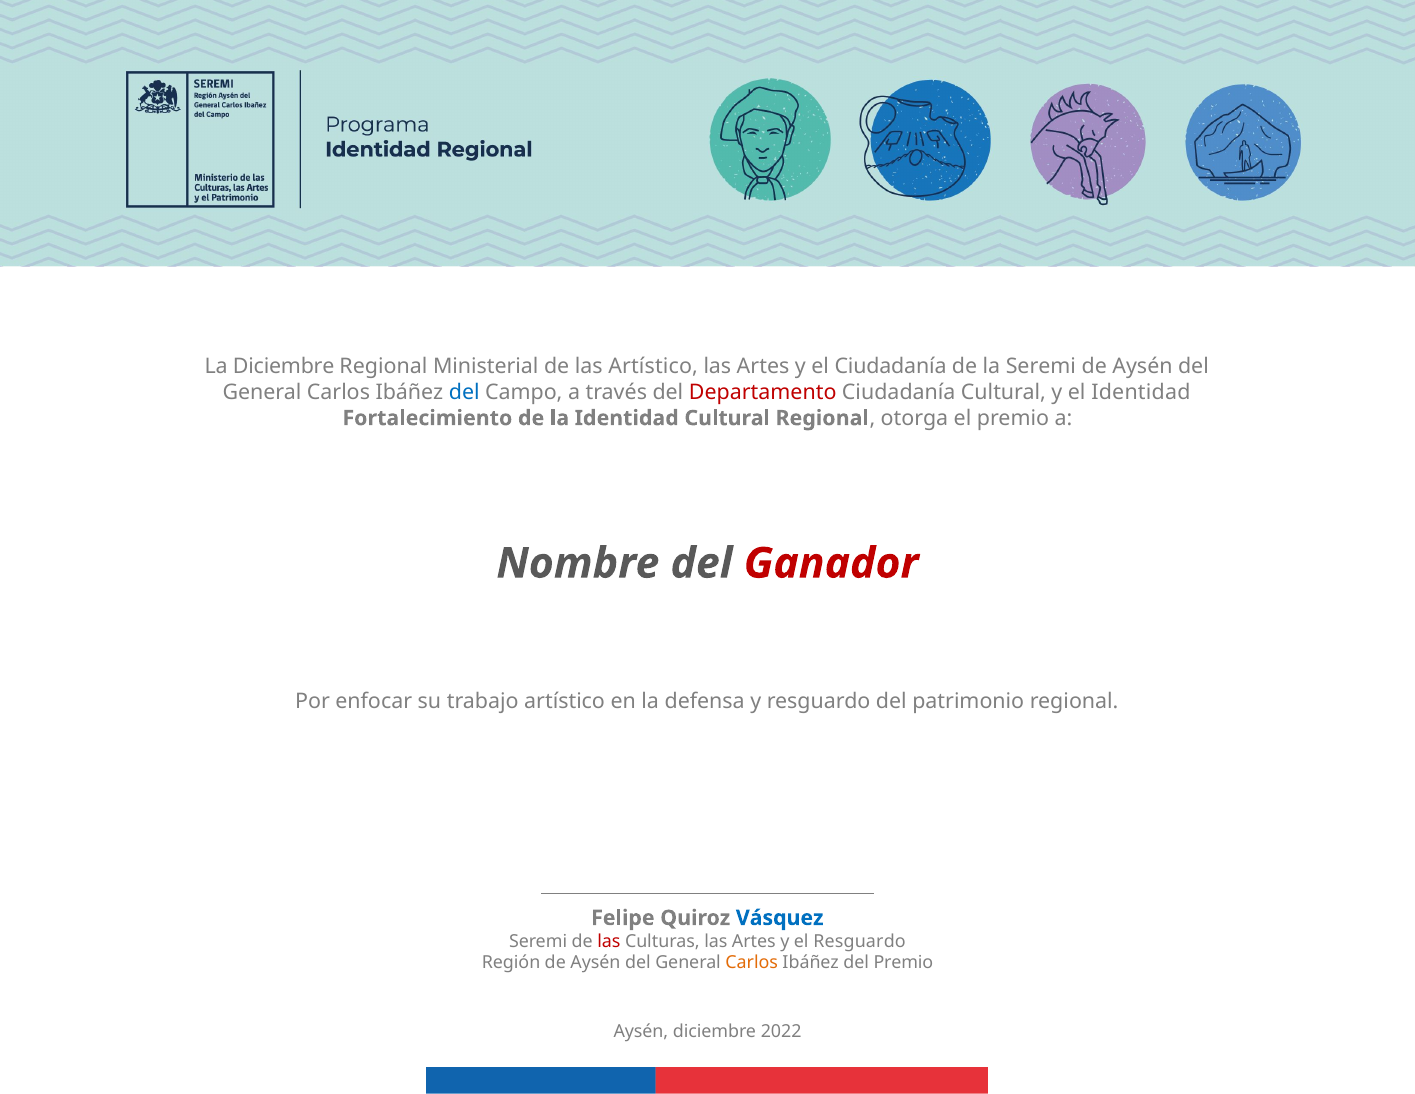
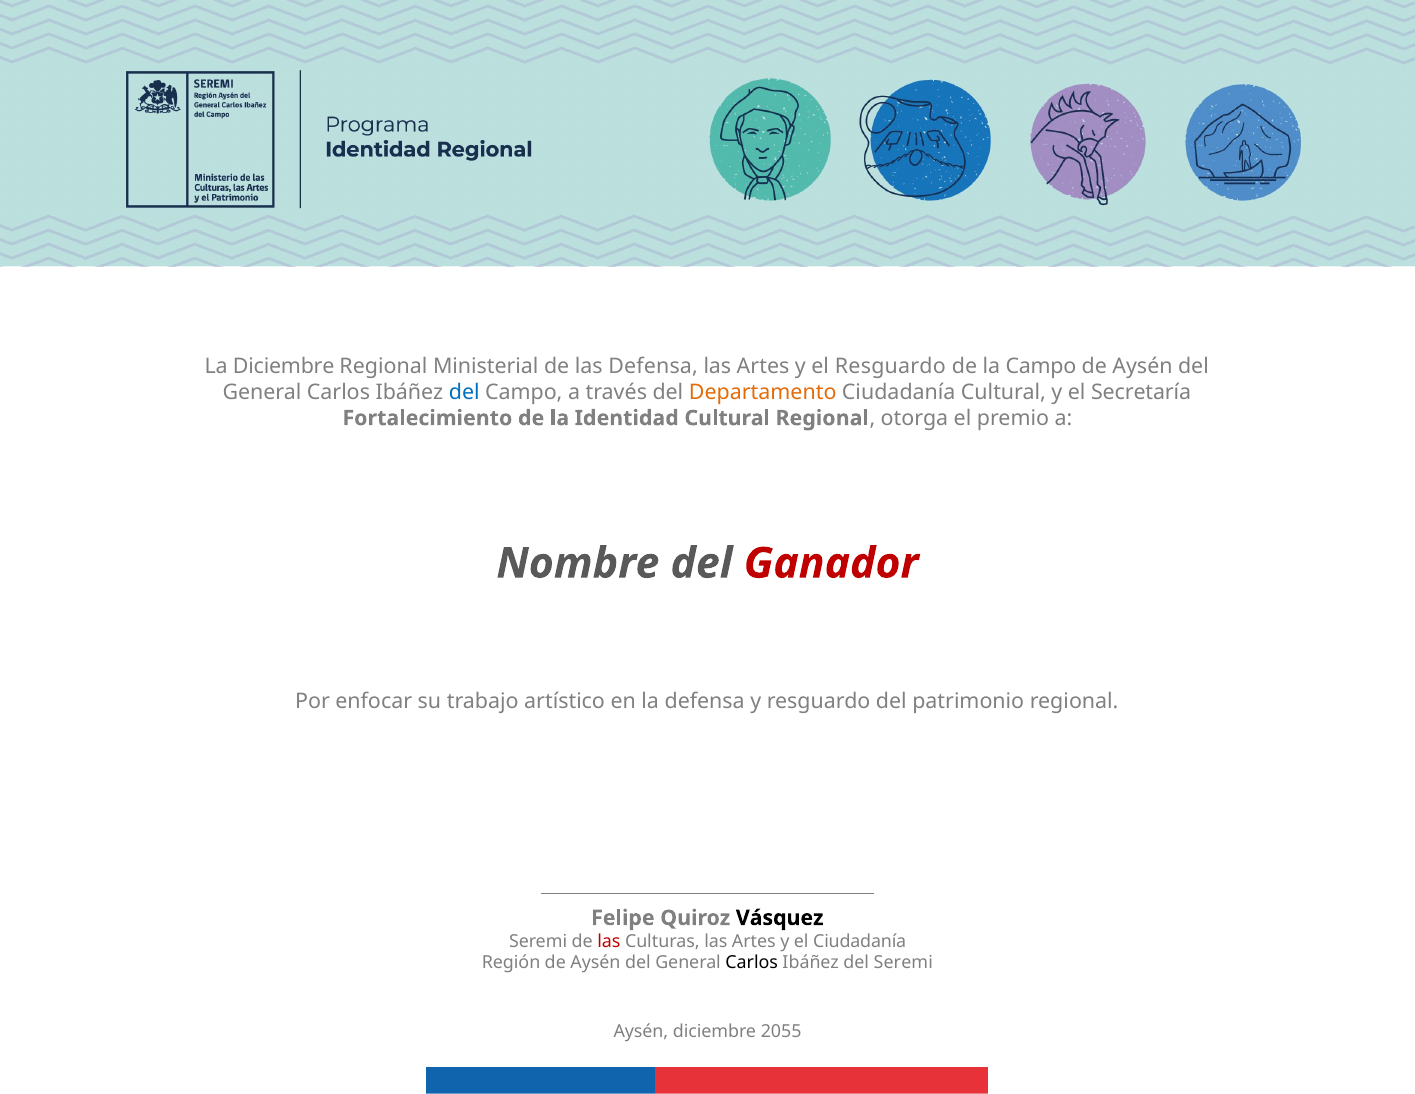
las Artístico: Artístico -> Defensa (653, 366)
el Ciudadanía: Ciudadanía -> Resguardo (890, 366)
la Seremi: Seremi -> Campo (1041, 366)
Departamento colour: red -> orange (763, 392)
el Identidad: Identidad -> Secretaría (1141, 392)
Vásquez colour: blue -> black (780, 917)
el Resguardo: Resguardo -> Ciudadanía (860, 941)
Carlos colour: orange -> black (752, 962)
del Premio: Premio -> Seremi (903, 962)
2022: 2022 -> 2055 (781, 1031)
